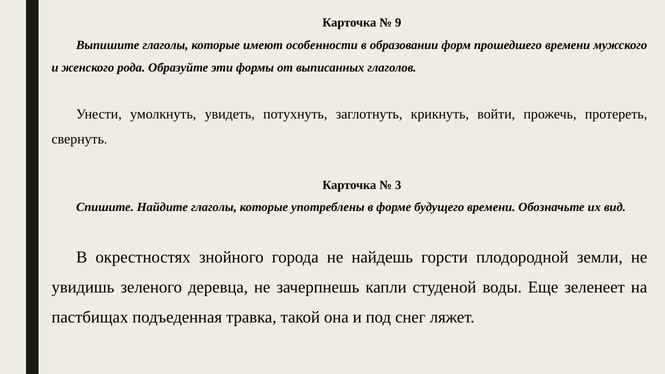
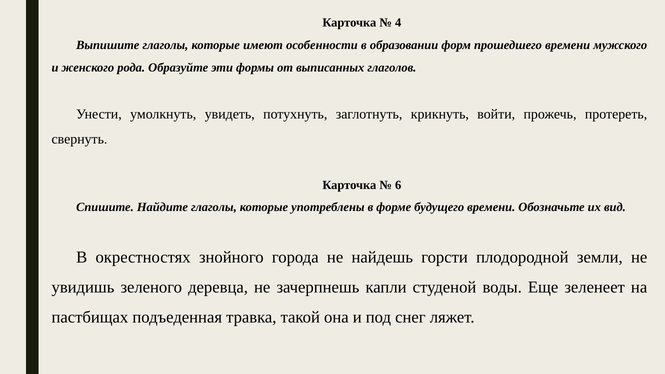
9: 9 -> 4 (398, 23)
3: 3 -> 6 (398, 185)
